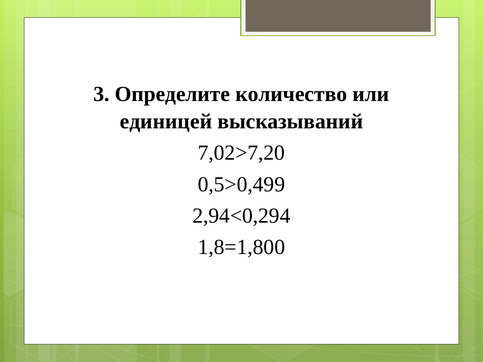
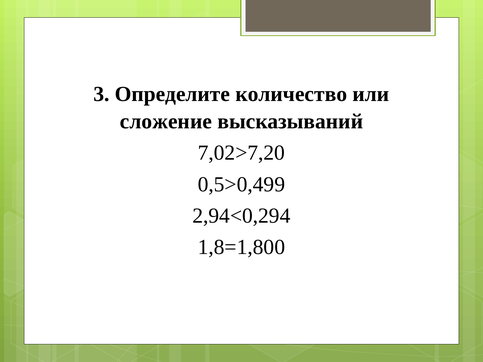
единицей: единицей -> сложение (166, 121)
